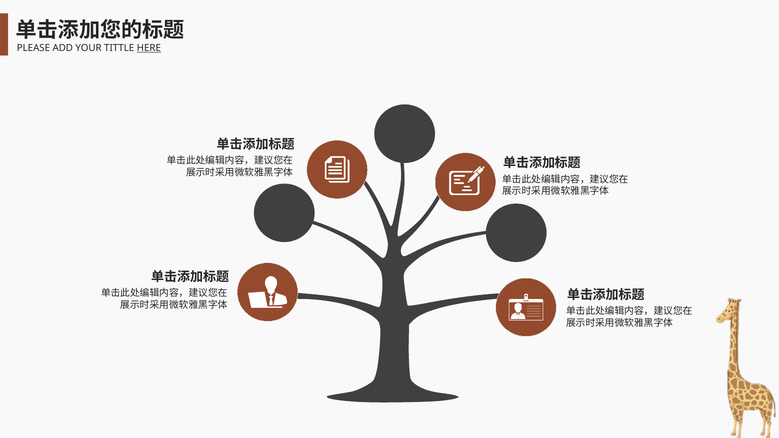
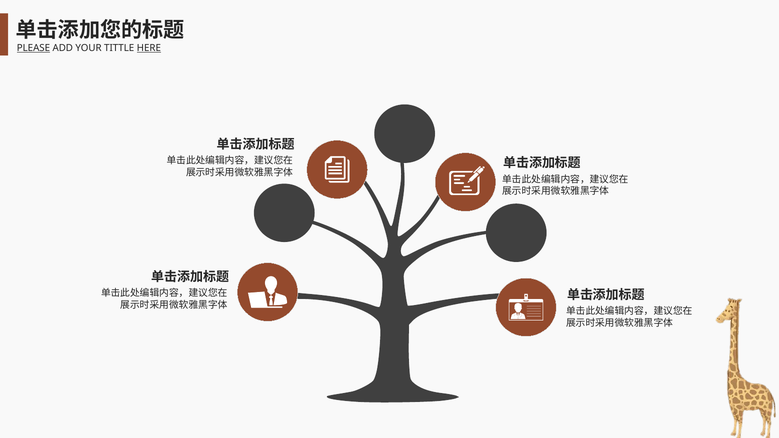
PLEASE underline: none -> present (33, 48)
